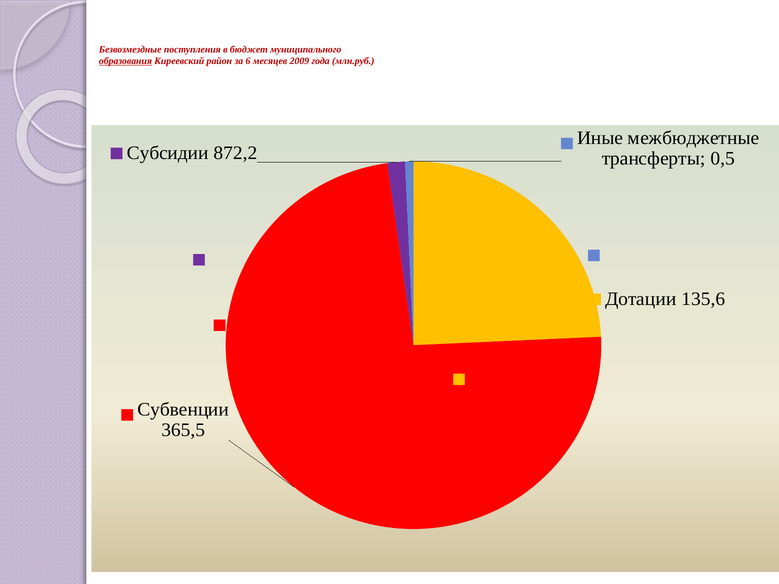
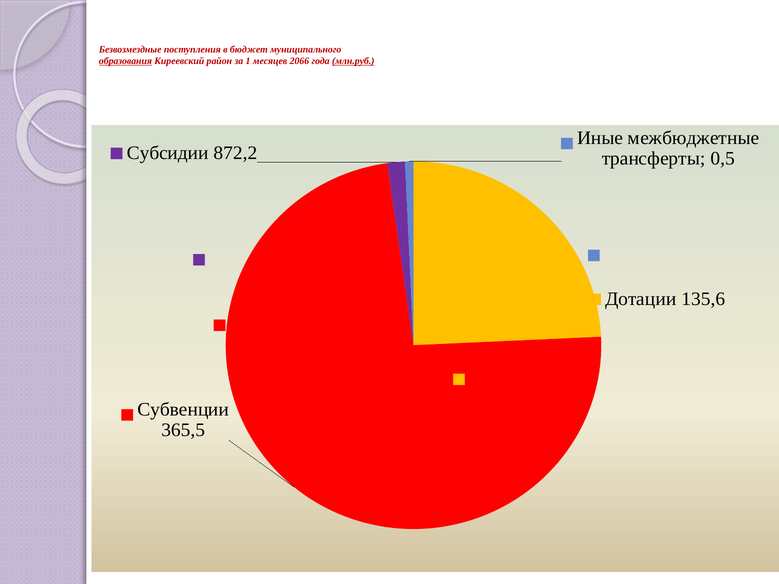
6: 6 -> 1 (248, 61)
2009: 2009 -> 2066 (299, 61)
млн.руб underline: none -> present (353, 61)
